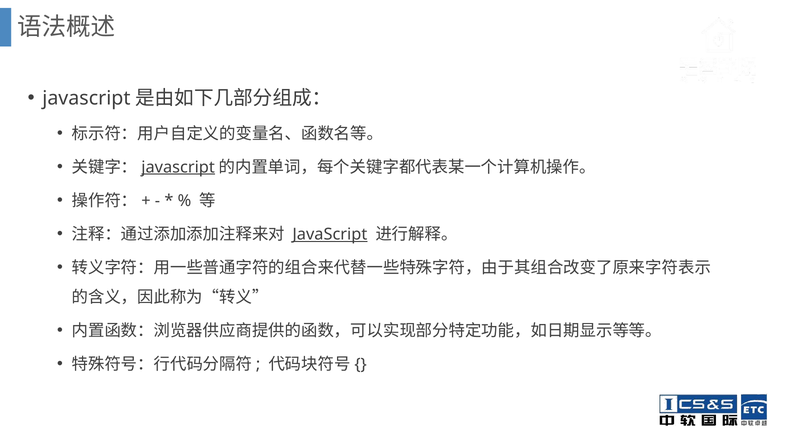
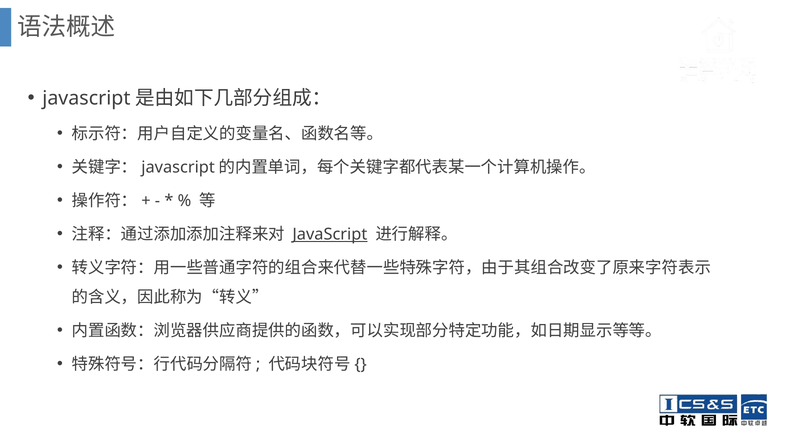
javascript underline: present -> none (178, 167)
